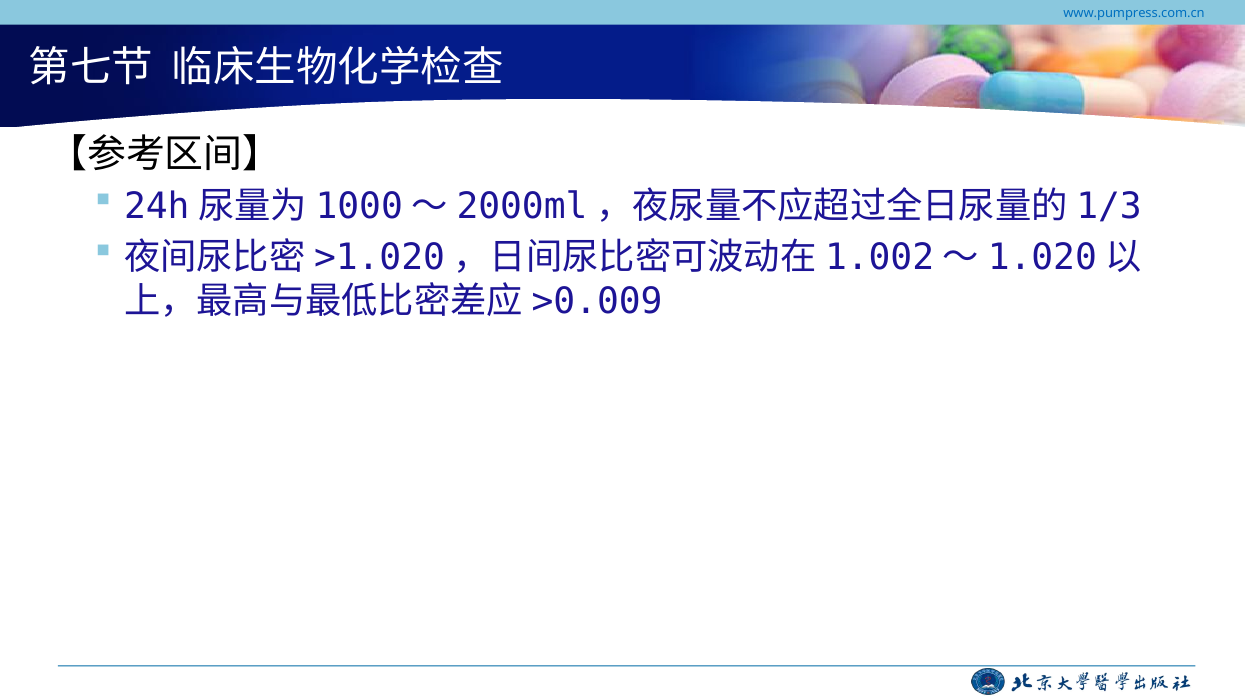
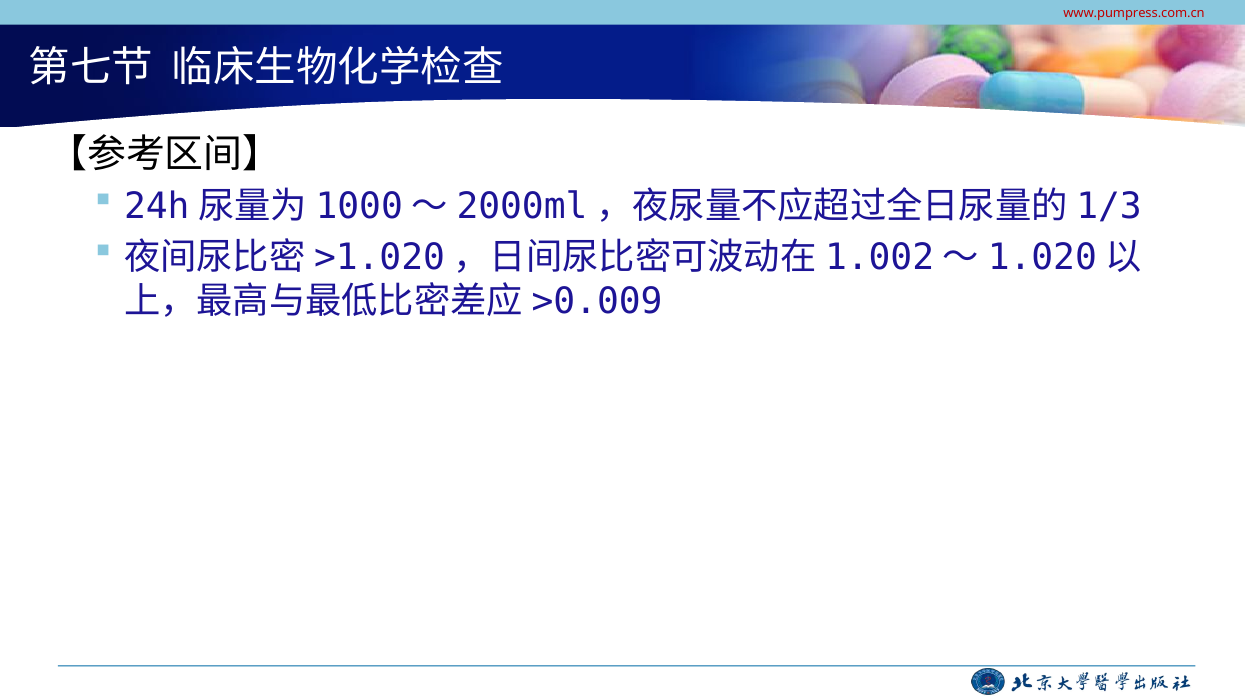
www.pumpress.com.cn colour: blue -> red (1134, 13)
